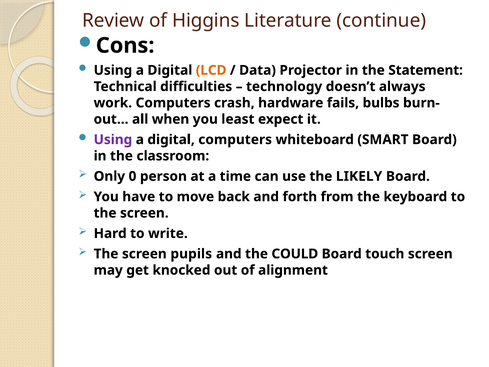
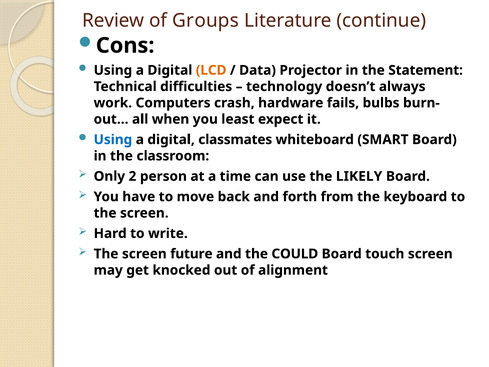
Higgins: Higgins -> Groups (206, 20)
Using colour: purple -> blue (113, 140)
digital computers: computers -> classmates (235, 140)
0: 0 -> 2 (132, 176)
pupils: pupils -> future (191, 254)
